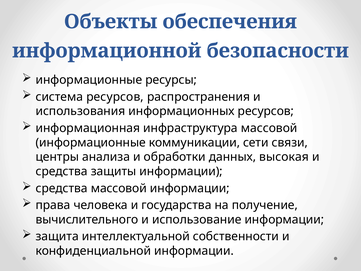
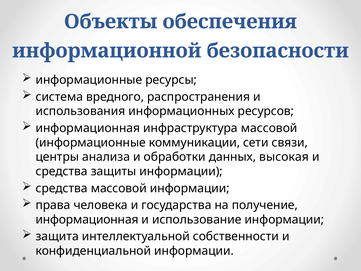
система ресурсов: ресурсов -> вредного (115, 97)
вычислительного: вычислительного -> информационная (87, 219)
